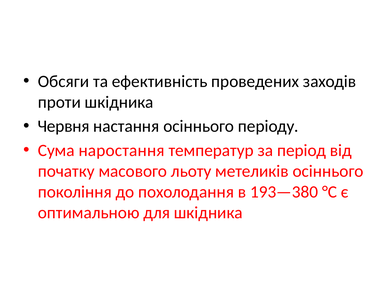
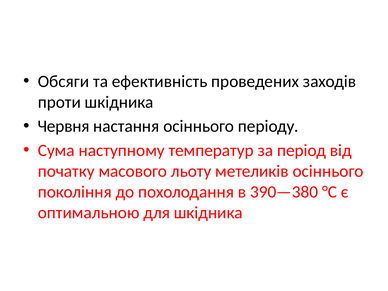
наростання: наростання -> наступному (122, 150)
193—380: 193—380 -> 390—380 (284, 192)
